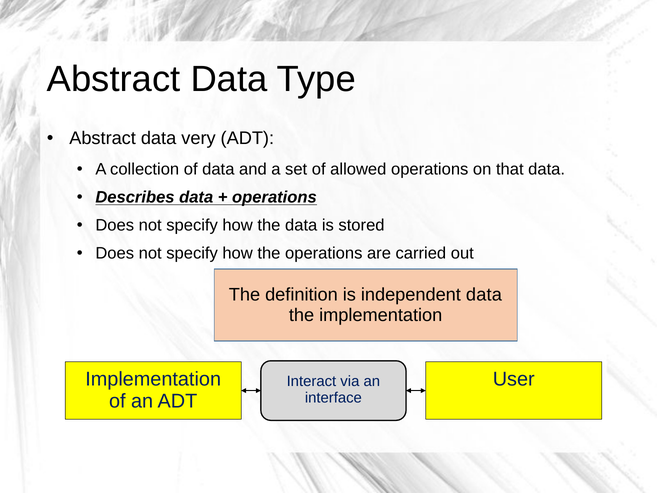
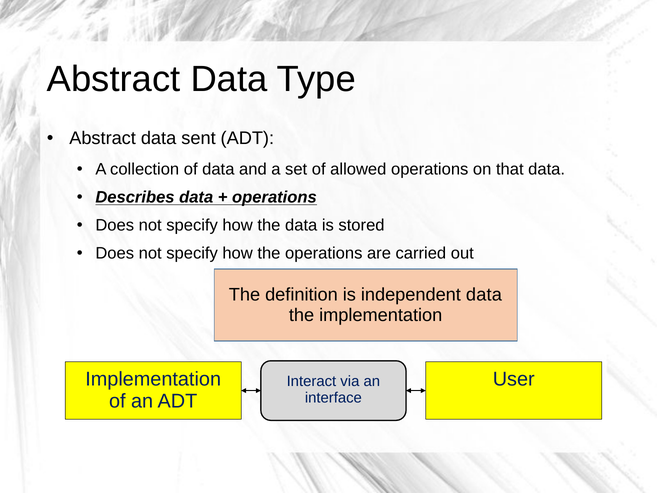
very: very -> sent (199, 138)
